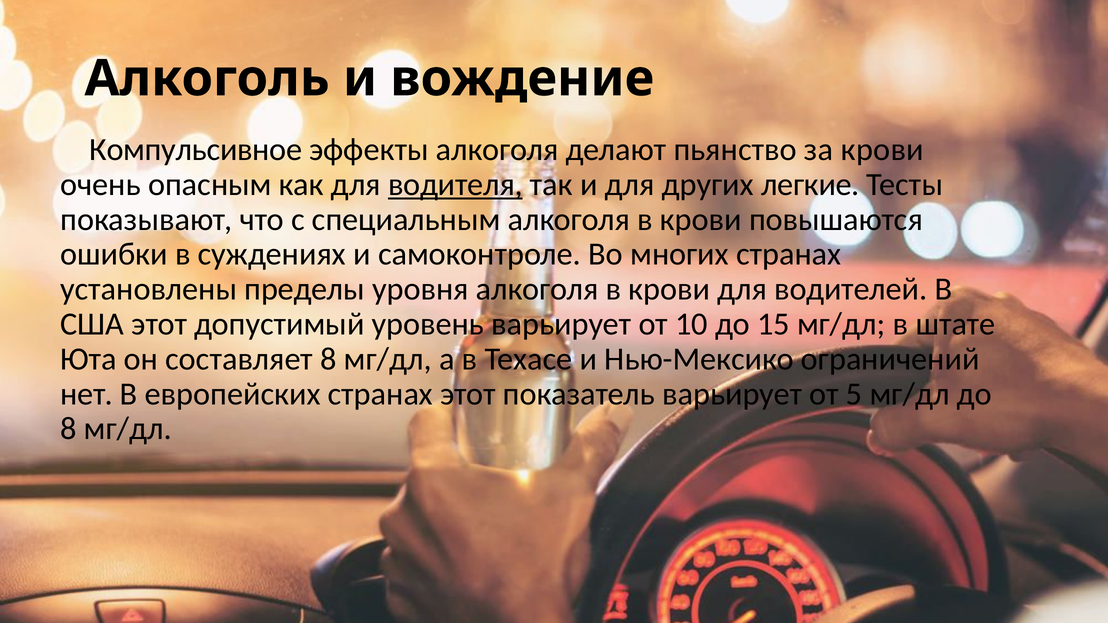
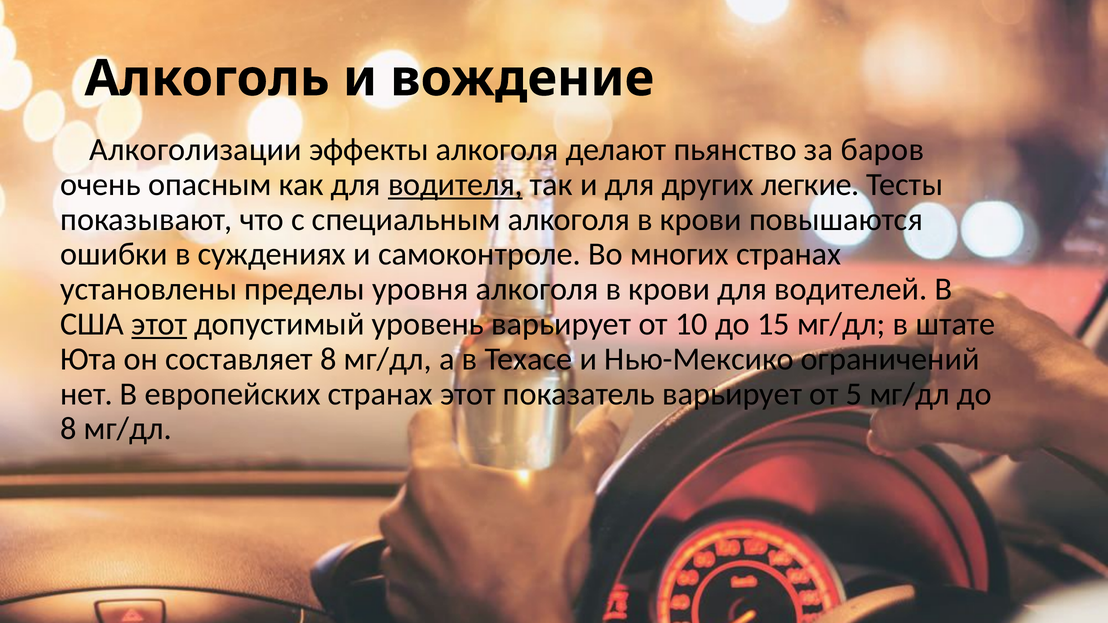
Компульсивное: Компульсивное -> Алкоголизации (196, 150)
за крови: крови -> баров (882, 150)
этот underline: none -> present (159, 324)
